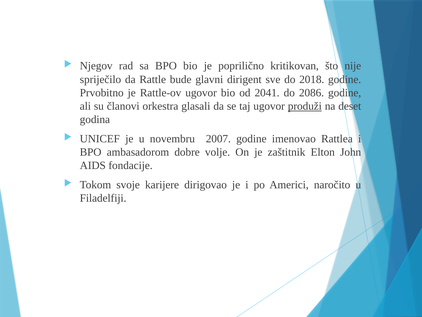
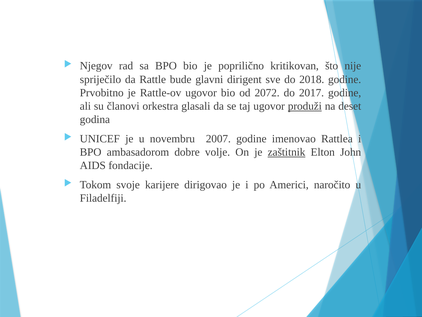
2041: 2041 -> 2072 (267, 93)
2086: 2086 -> 2017 (312, 93)
zaštitnik underline: none -> present (287, 152)
